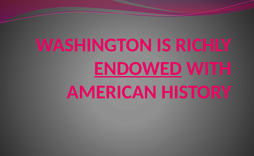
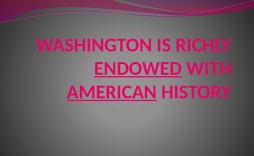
AMERICAN underline: none -> present (112, 92)
